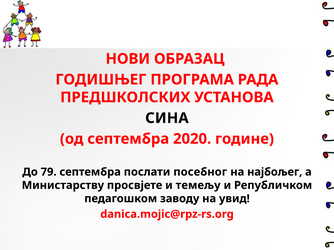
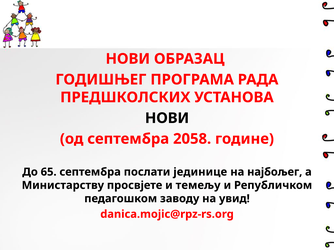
СИНА: СИНА -> НОВИ (167, 118)
2020: 2020 -> 2058 (192, 139)
79: 79 -> 65 (49, 172)
посебног: посебног -> јединице (200, 172)
